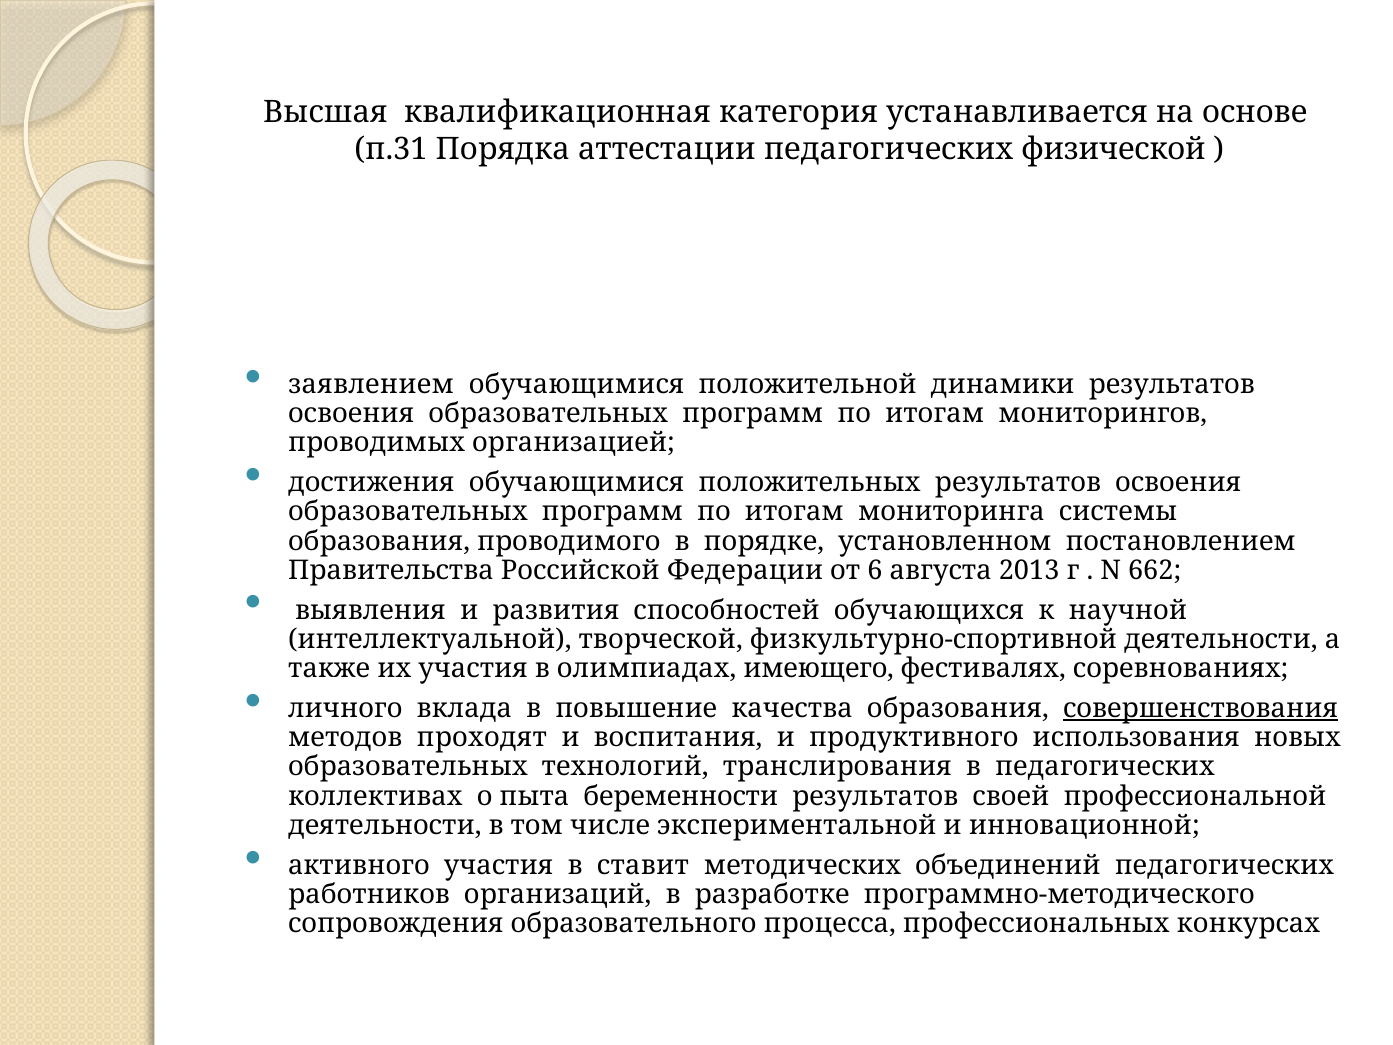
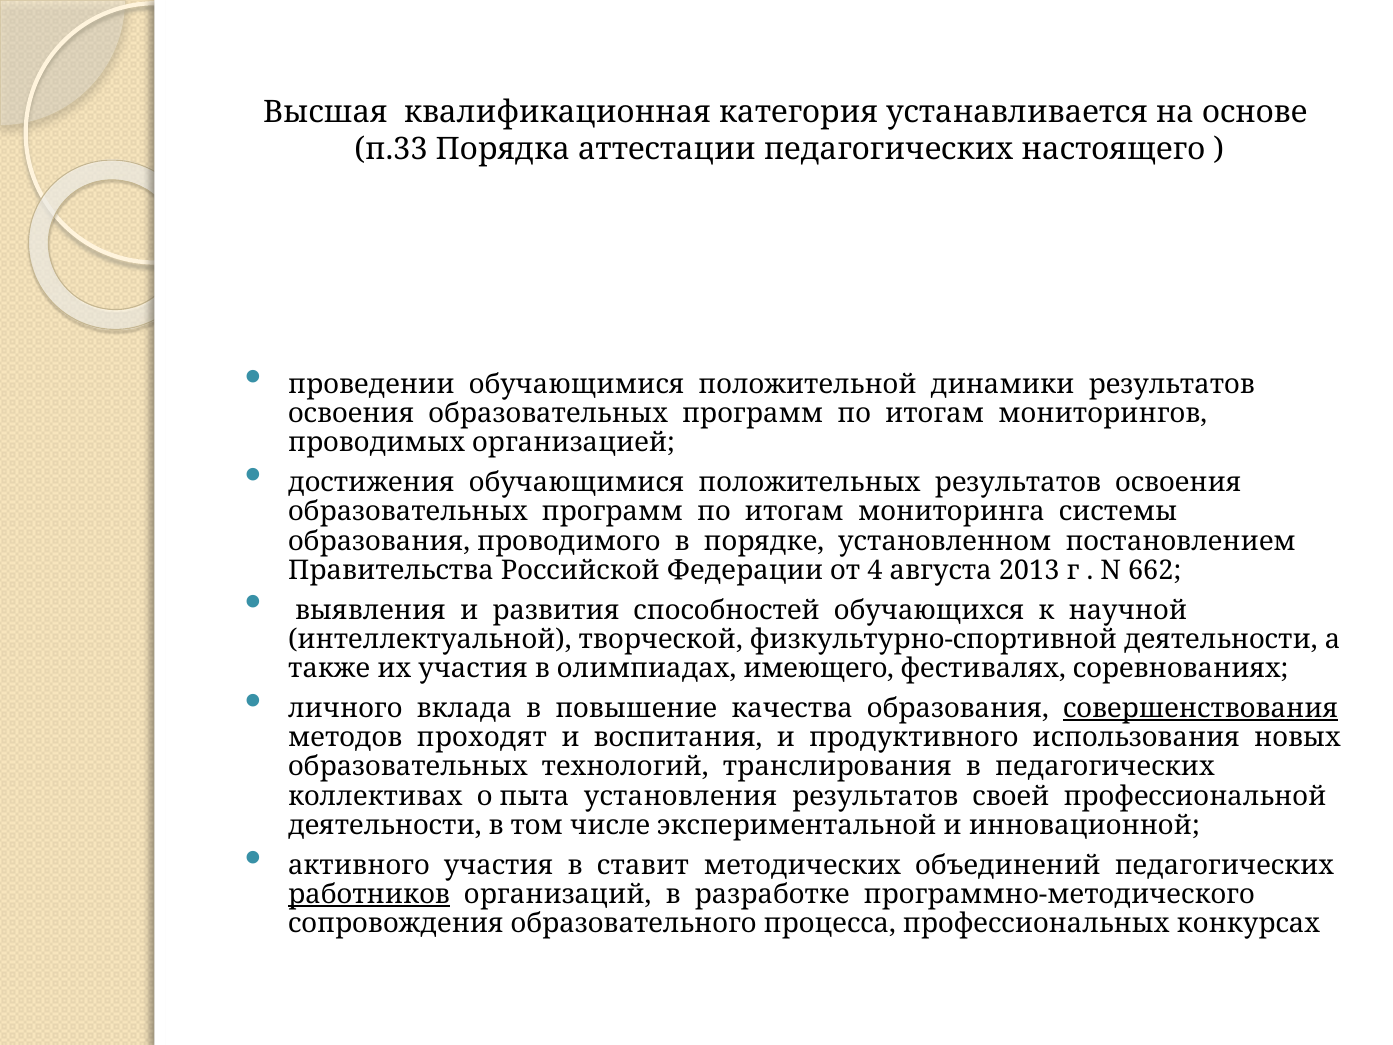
п.31: п.31 -> п.33 (391, 150)
физической: физической -> настоящего (1113, 150)
заявлением: заявлением -> проведении (371, 384)
6: 6 -> 4 (875, 570)
беременности: беременности -> установления (681, 796)
работников underline: none -> present (369, 894)
